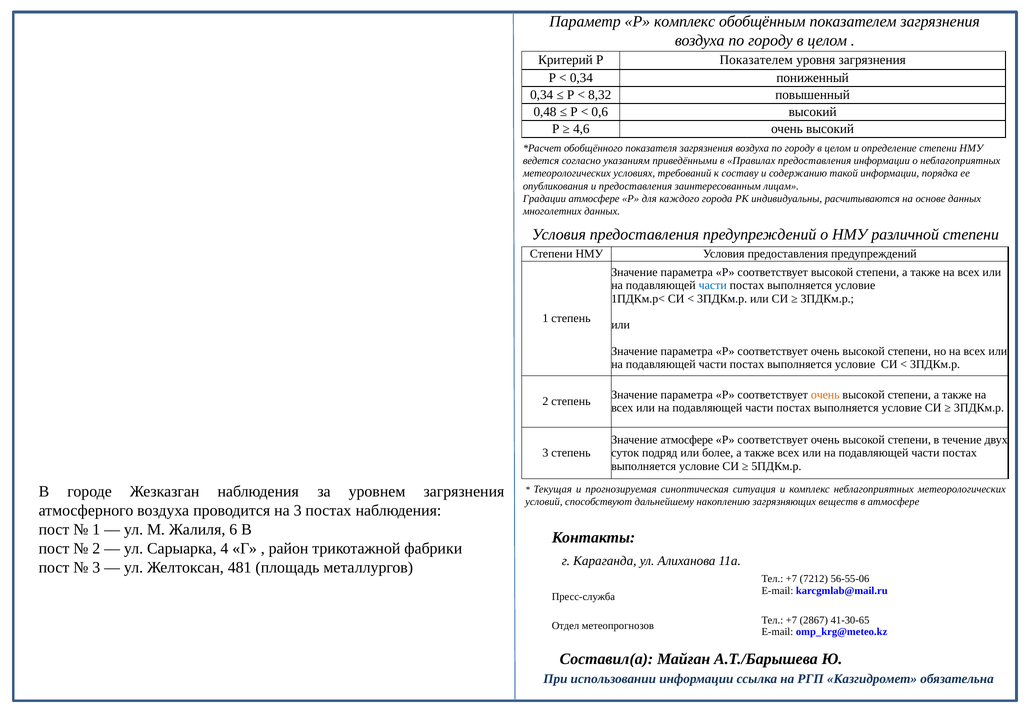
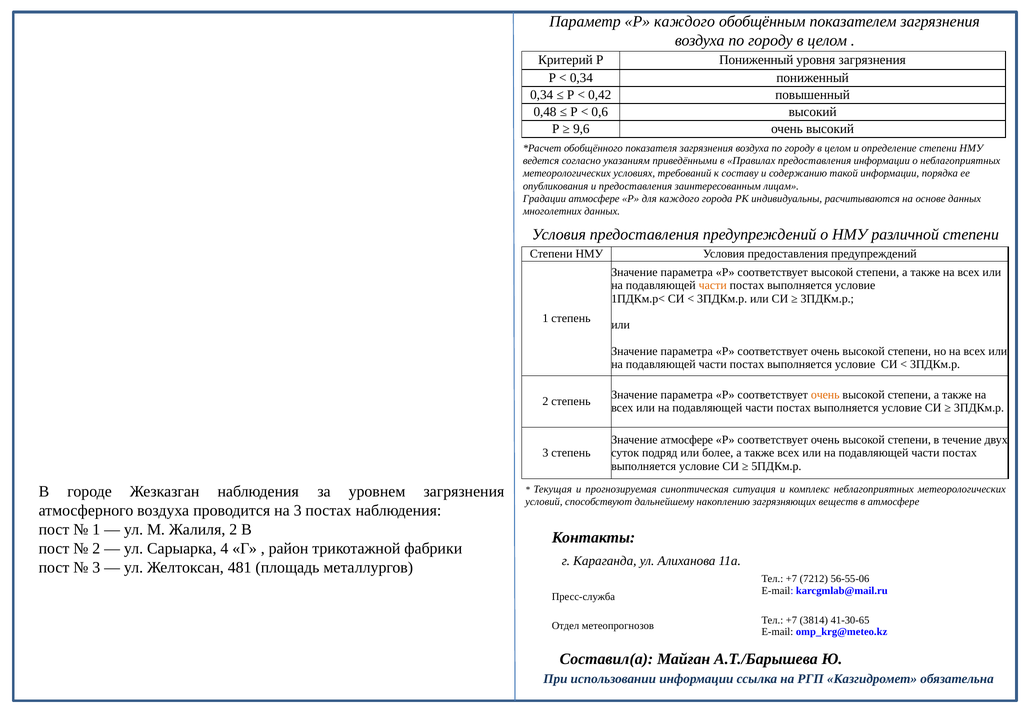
Р комплекс: комплекс -> каждого (684, 22)
Р Показателем: Показателем -> Пониженный (756, 60)
8,32: 8,32 -> 0,42 (600, 95)
4,6: 4,6 -> 9,6 (581, 129)
части colour: blue -> orange (713, 286)
Жалиля 6: 6 -> 2 (233, 530)
2867: 2867 -> 3814 (814, 620)
